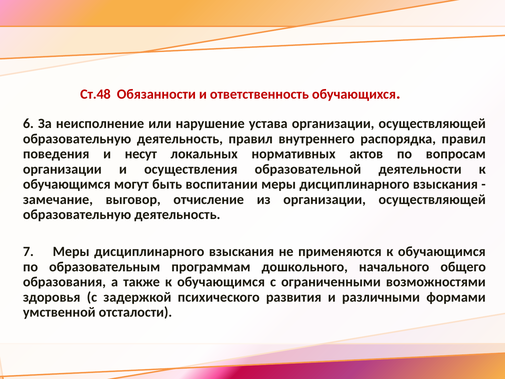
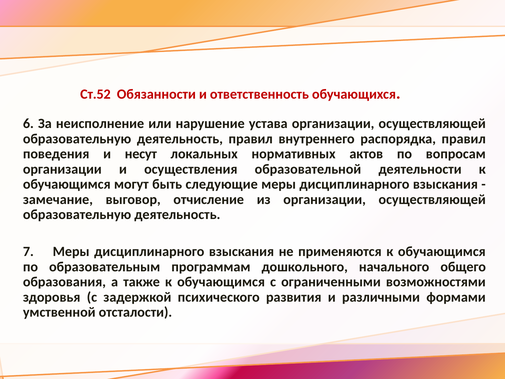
Ст.48: Ст.48 -> Ст.52 (95, 94)
воспитании: воспитании -> следующие (222, 184)
